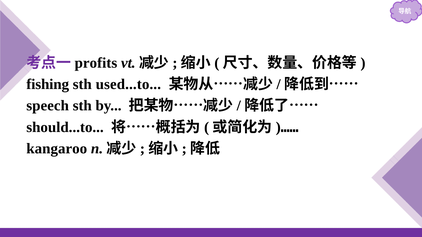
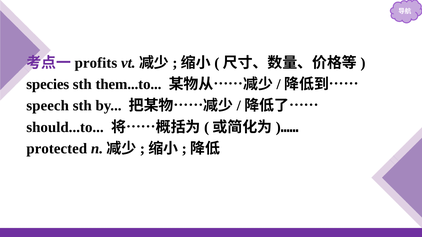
fishing: fishing -> species (48, 84)
used...to: used...to -> them...to (128, 84)
kangaroo: kangaroo -> protected (57, 149)
